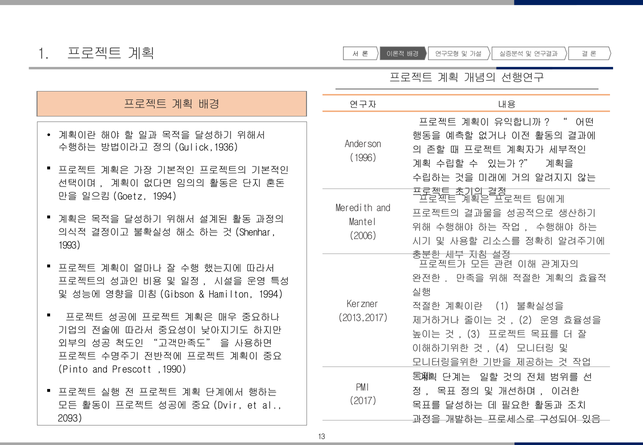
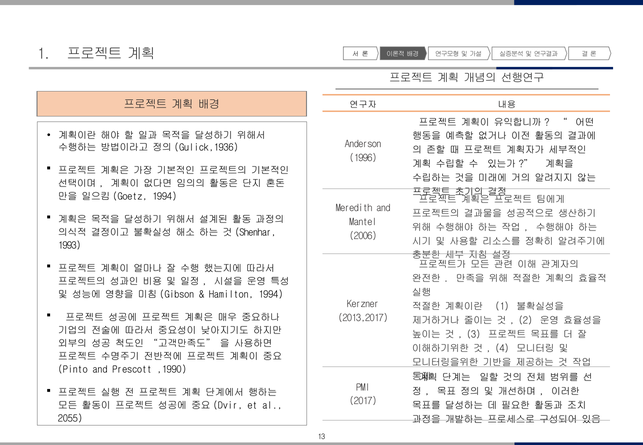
2093: 2093 -> 2055 (70, 419)
